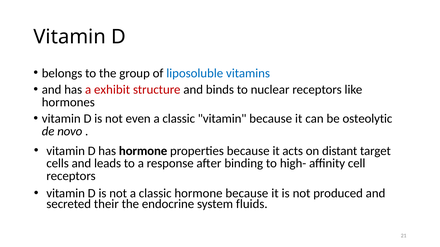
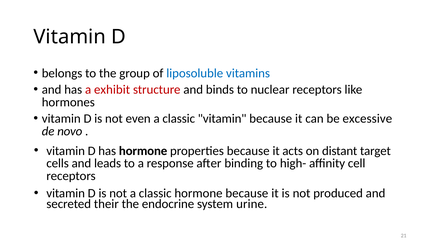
osteolytic: osteolytic -> excessive (367, 119)
fluids: fluids -> urine (252, 204)
